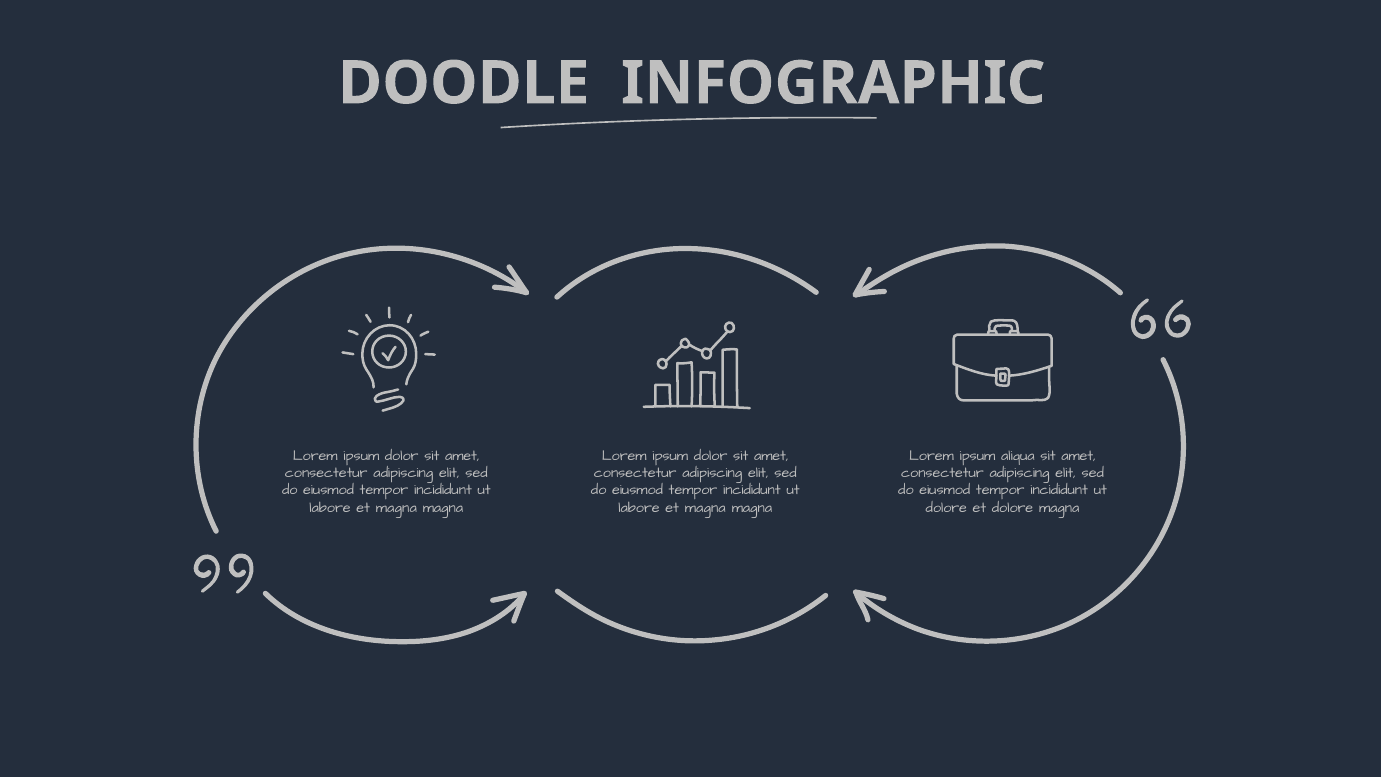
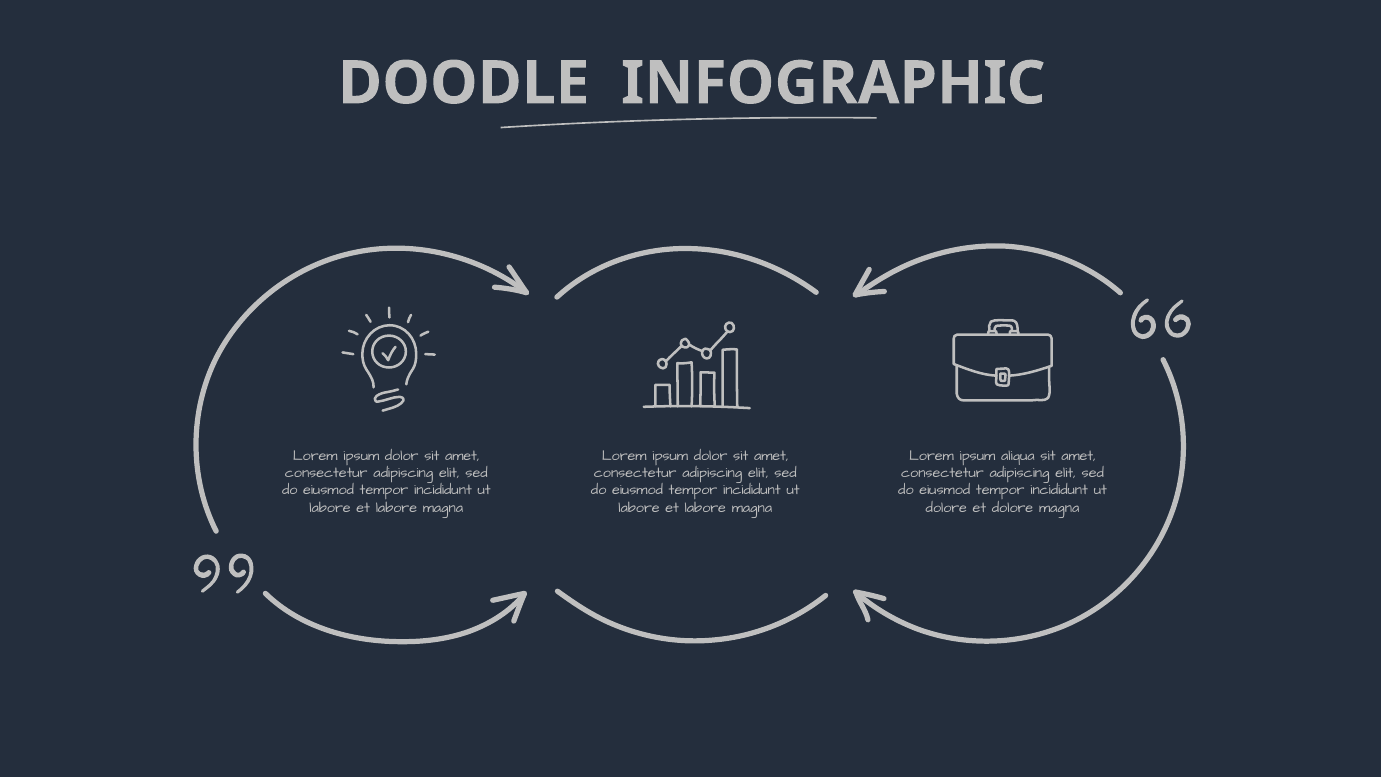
magna: magna -> labore (396, 507)
magna: magna -> labore (705, 507)
